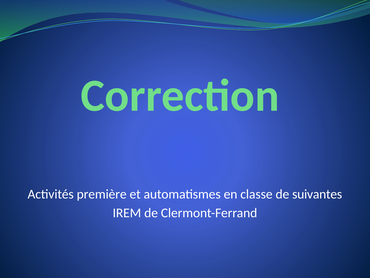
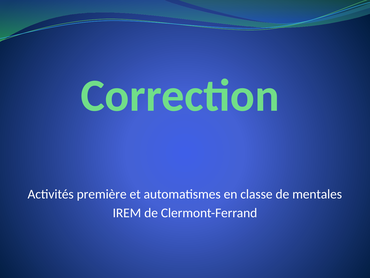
suivantes: suivantes -> mentales (317, 194)
